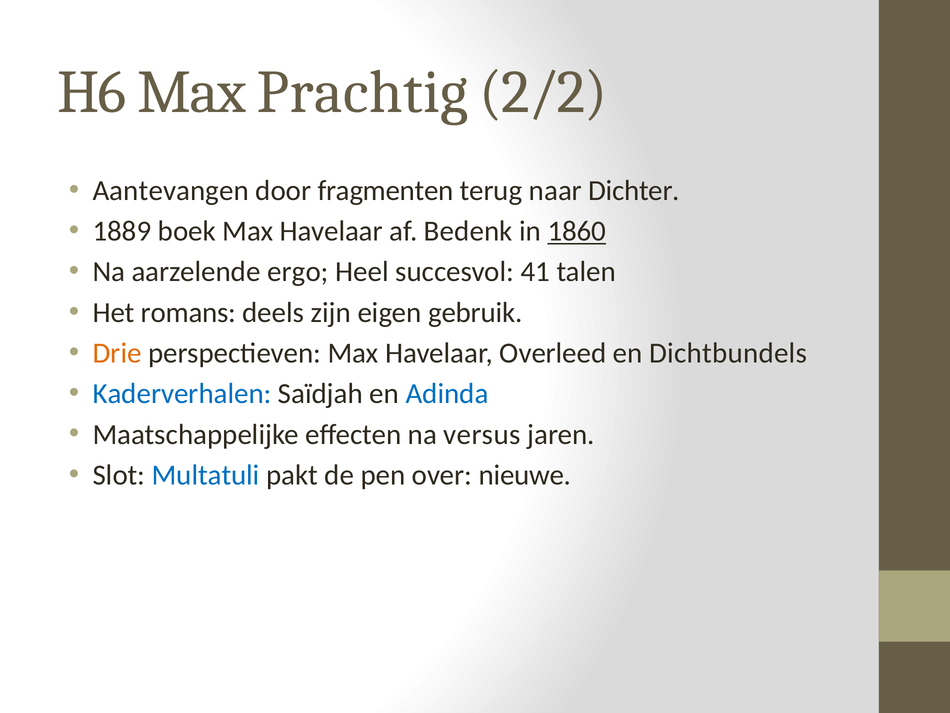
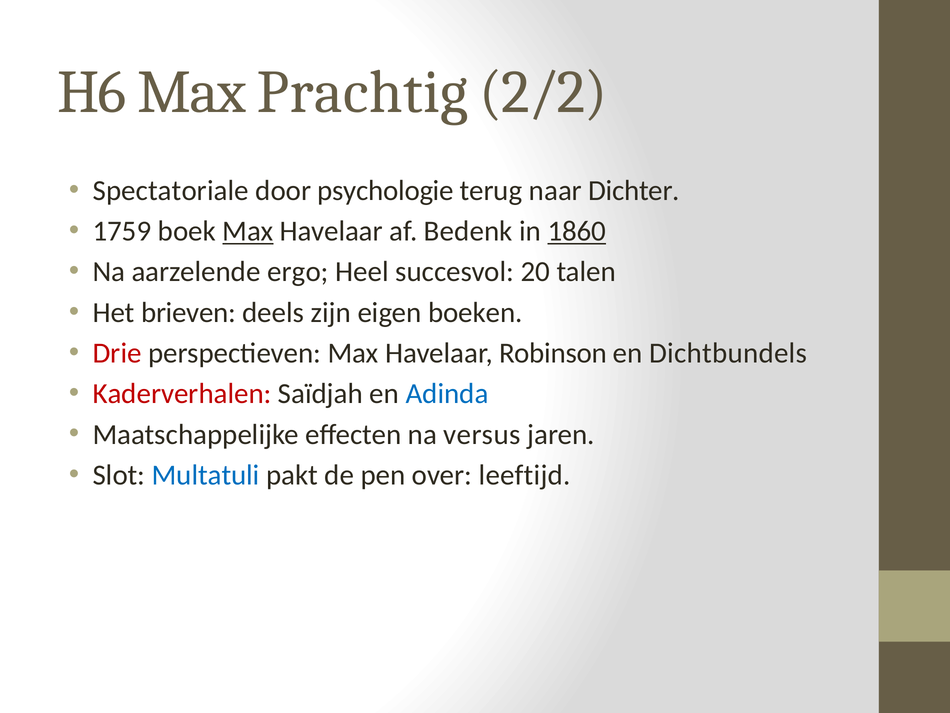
Aantevangen: Aantevangen -> Spectatoriale (171, 190)
fragmenten: fragmenten -> psychologie (386, 190)
1889: 1889 -> 1759 (122, 231)
Max underline: none -> present (248, 231)
41: 41 -> 20 (535, 272)
romans: romans -> brieven (189, 312)
gebruik: gebruik -> boeken (475, 312)
Drie colour: orange -> red (117, 353)
Overleed: Overleed -> Robinson (553, 353)
Kaderverhalen colour: blue -> red (182, 394)
nieuwe: nieuwe -> leeftijd (525, 475)
